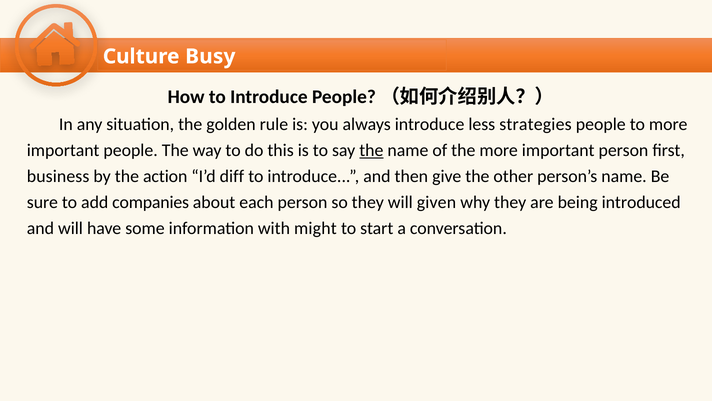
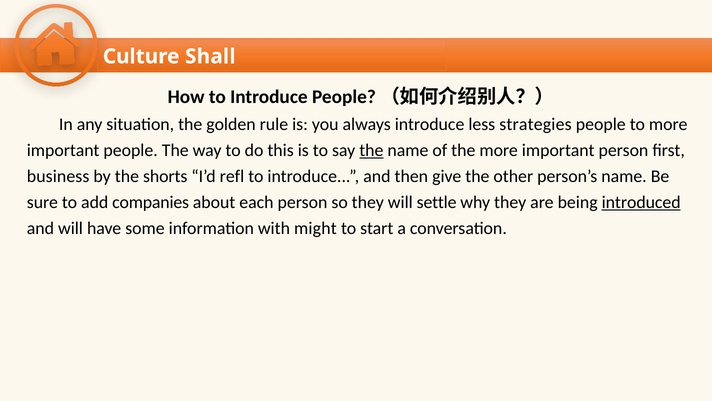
Busy: Busy -> Shall (210, 56)
action: action -> shorts (165, 176)
diff: diff -> refl (232, 176)
given: given -> settle (437, 202)
introduced underline: none -> present (641, 202)
